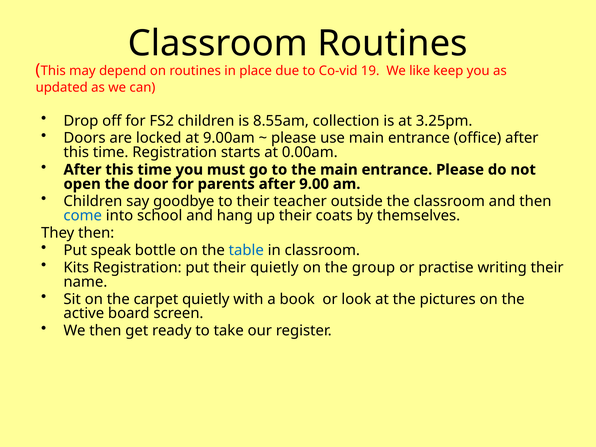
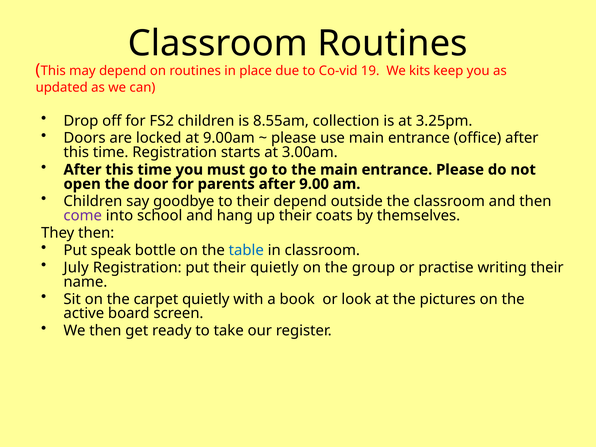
like: like -> kits (420, 71)
0.00am: 0.00am -> 3.00am (310, 152)
their teacher: teacher -> depend (300, 201)
come colour: blue -> purple (83, 216)
Kits: Kits -> July (76, 267)
